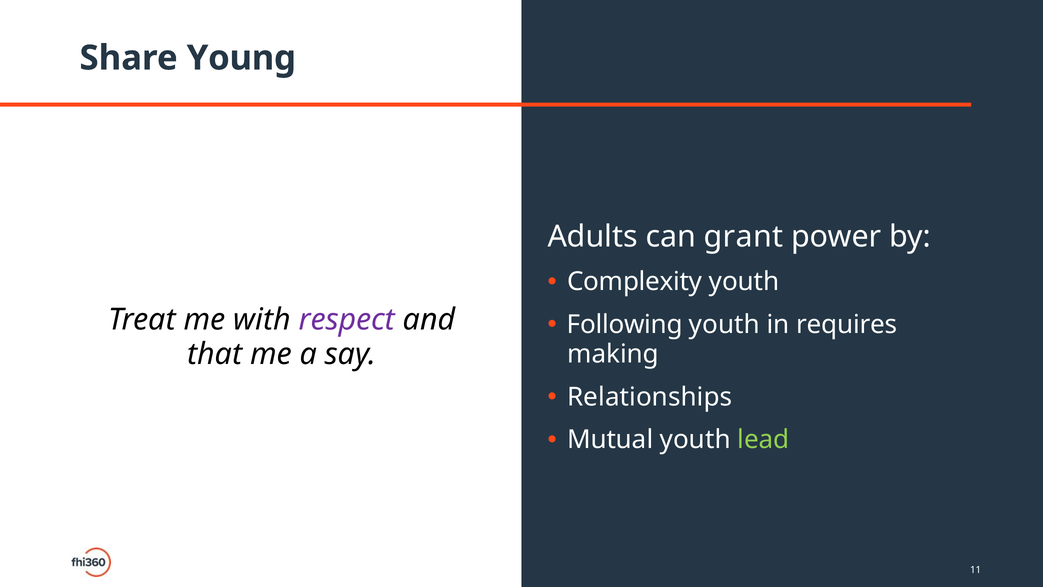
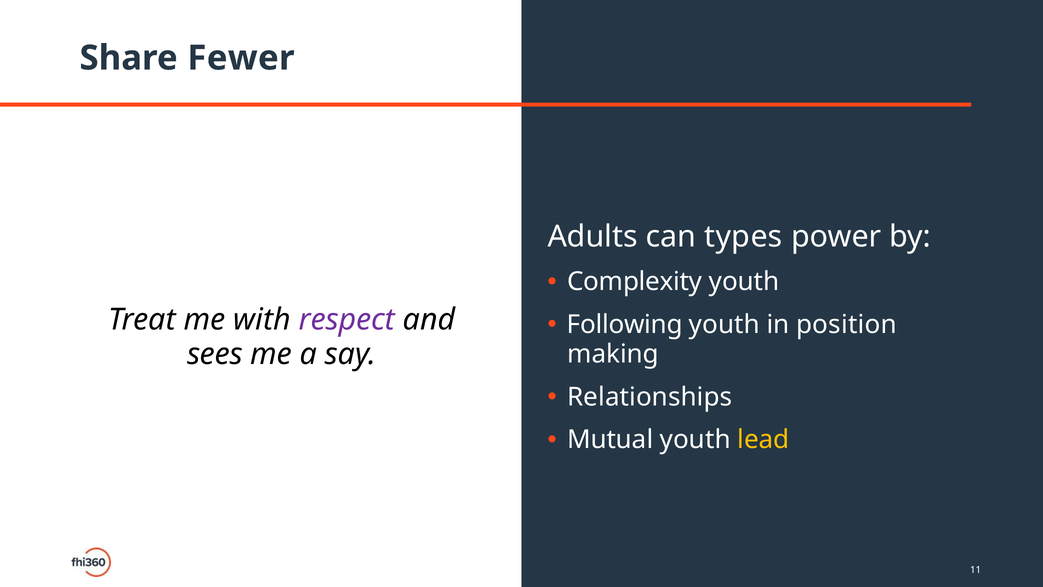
Young: Young -> Fewer (241, 58)
grant: grant -> types (743, 236)
requires: requires -> position (847, 324)
that: that -> sees (215, 354)
lead colour: light green -> yellow (763, 439)
